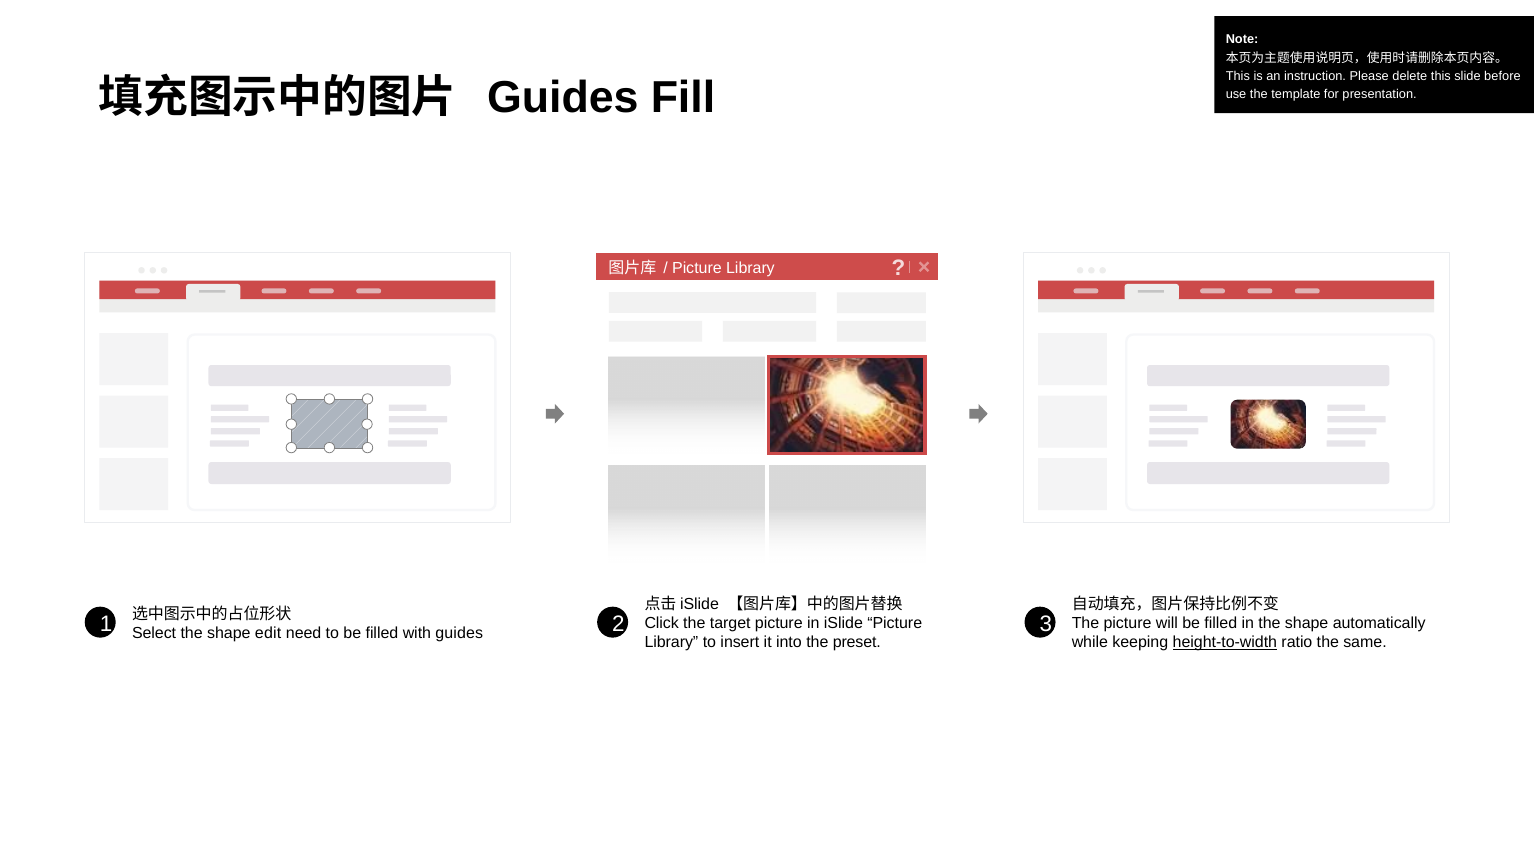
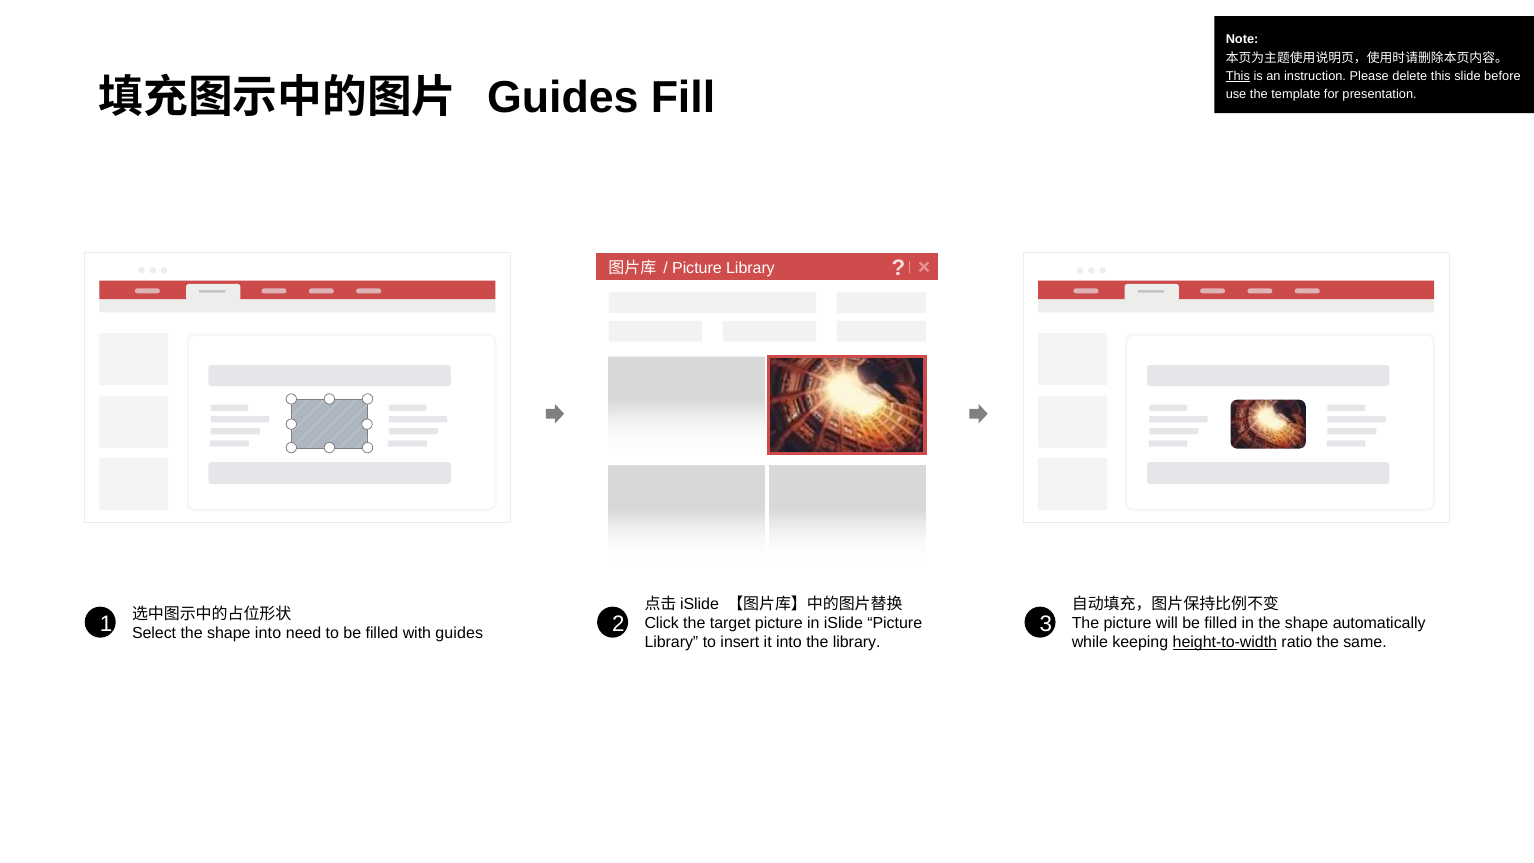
This underline: none -> present (1238, 76)
shape edit: edit -> into (268, 633)
the preset: preset -> library (857, 642)
